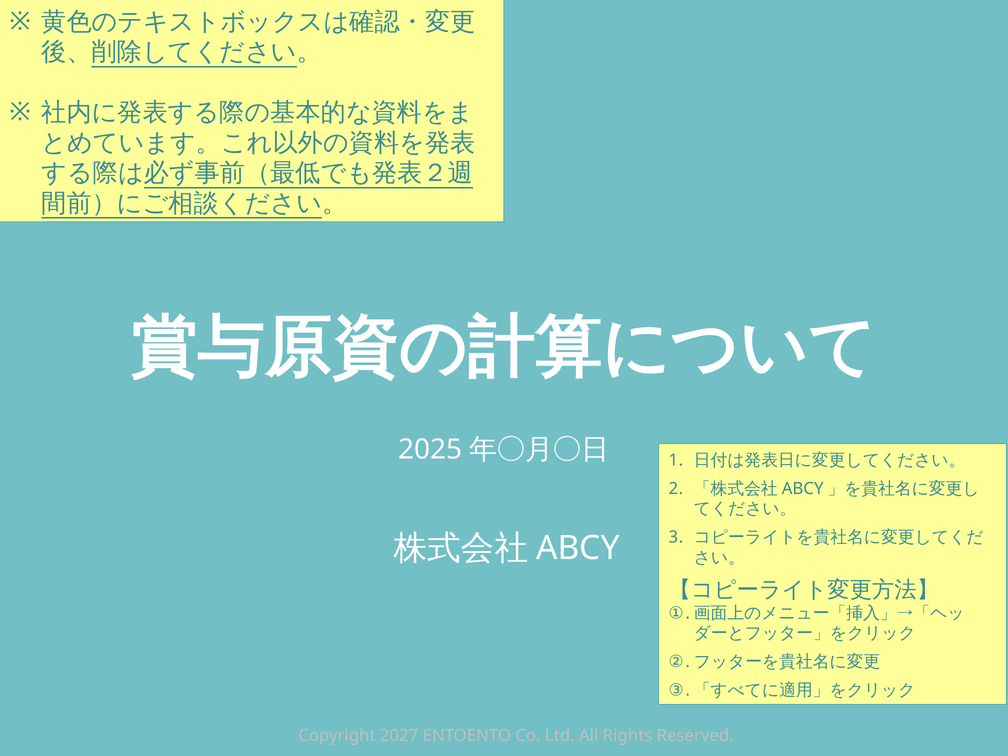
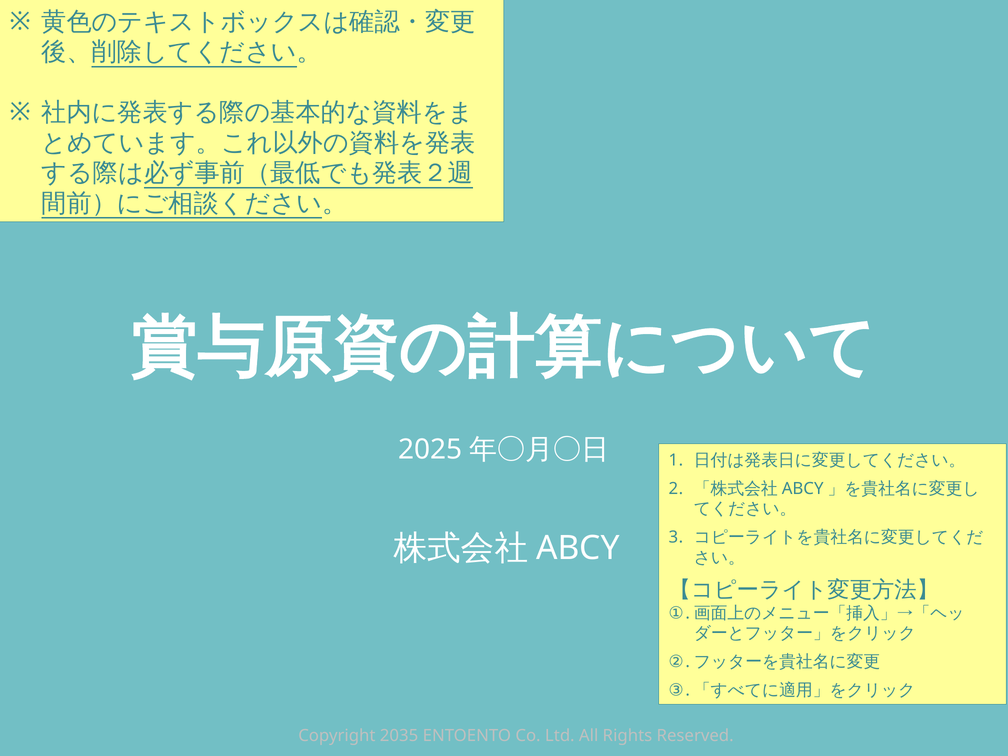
2027: 2027 -> 2035 (399, 736)
